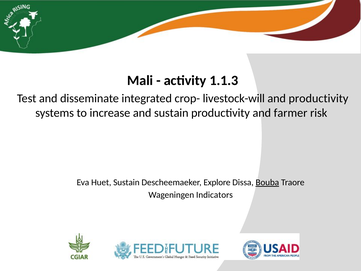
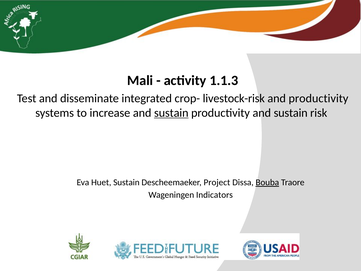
livestock-will: livestock-will -> livestock-risk (234, 98)
sustain underline: none -> present (171, 113)
productivity and farmer: farmer -> sustain (291, 113)
Explore: Explore -> Project (217, 182)
